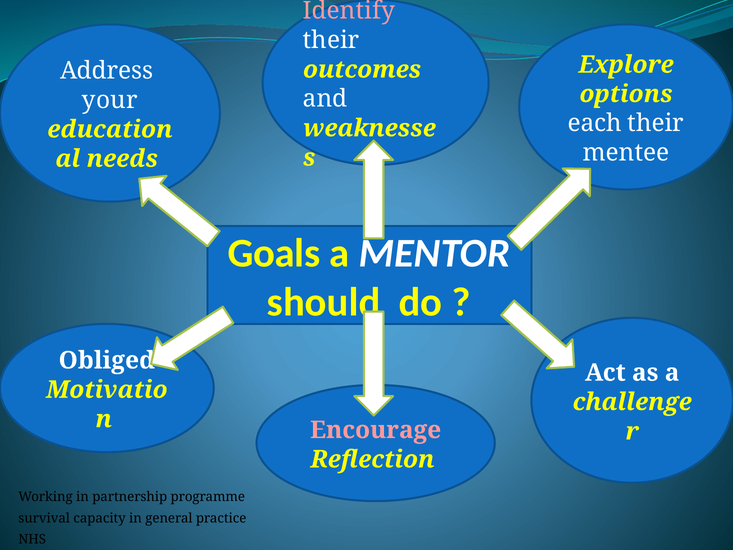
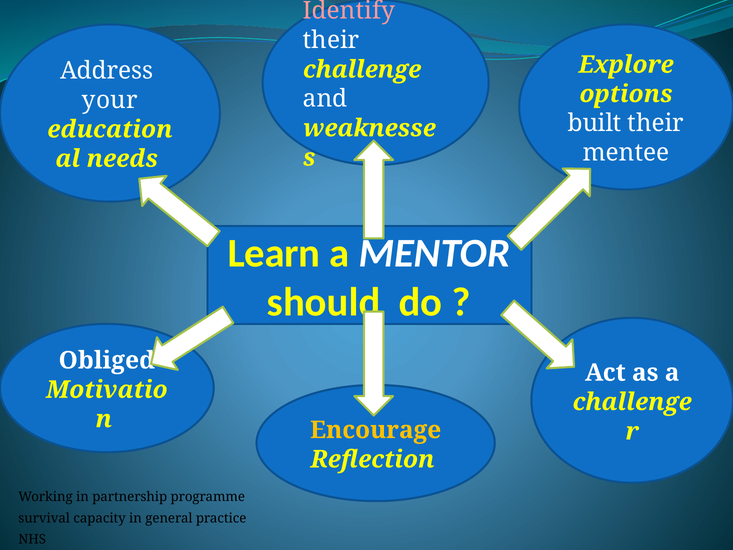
outcomes: outcomes -> challenge (362, 70)
each: each -> built (595, 123)
Goals: Goals -> Learn (274, 253)
Encourage colour: pink -> yellow (376, 430)
